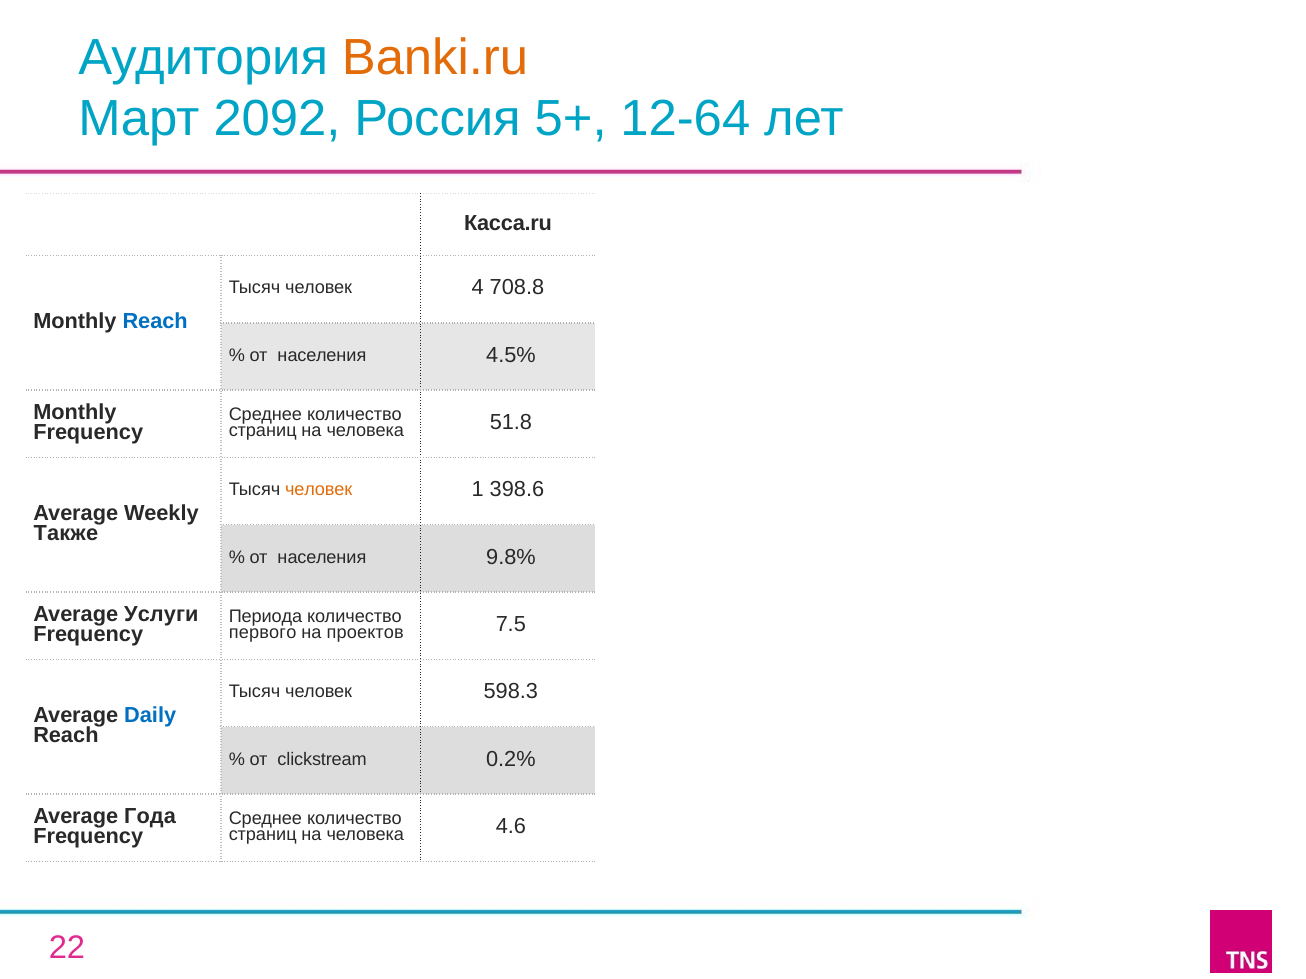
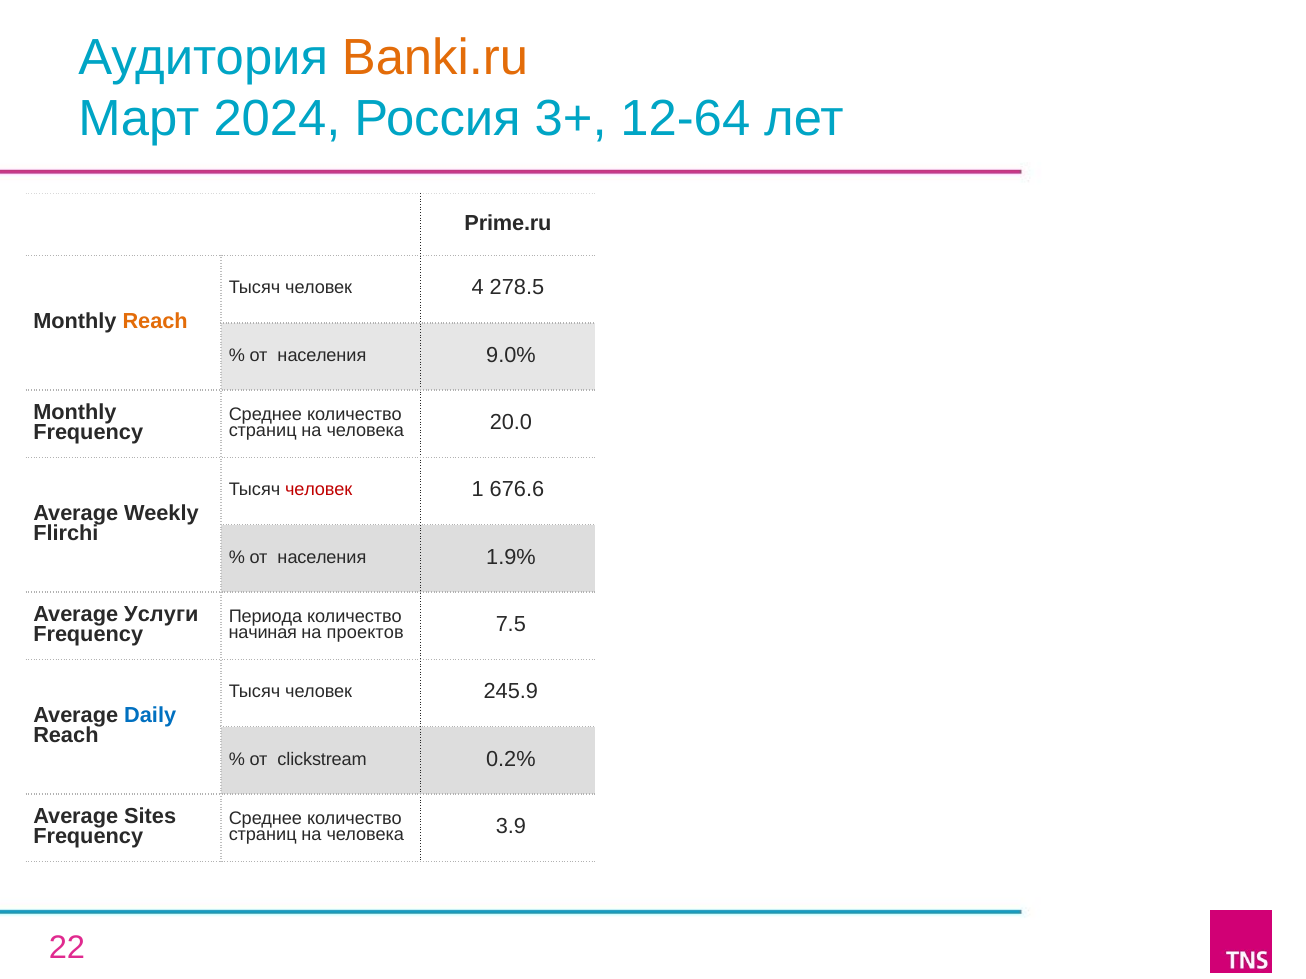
2092: 2092 -> 2024 (277, 119)
5+: 5+ -> 3+ (571, 119)
Касса.ru: Касса.ru -> Prime.ru (508, 223)
708.8: 708.8 -> 278.5 (517, 288)
Reach colour: blue -> orange (155, 322)
4.5%: 4.5% -> 9.0% (511, 355)
51.8: 51.8 -> 20.0 (511, 423)
человек colour: orange -> red (319, 490)
398.6: 398.6 -> 676.6 (517, 490)
Также: Также -> Flirchi (66, 533)
9.8%: 9.8% -> 1.9% (511, 557)
первого: первого -> начиная (263, 633)
598.3: 598.3 -> 245.9 (511, 692)
Года: Года -> Sites (150, 817)
4.6: 4.6 -> 3.9 (511, 827)
